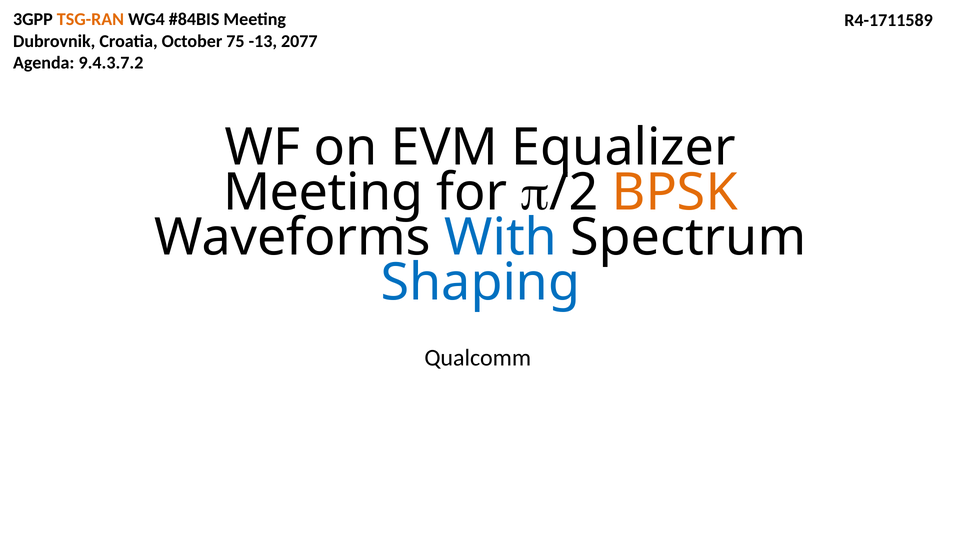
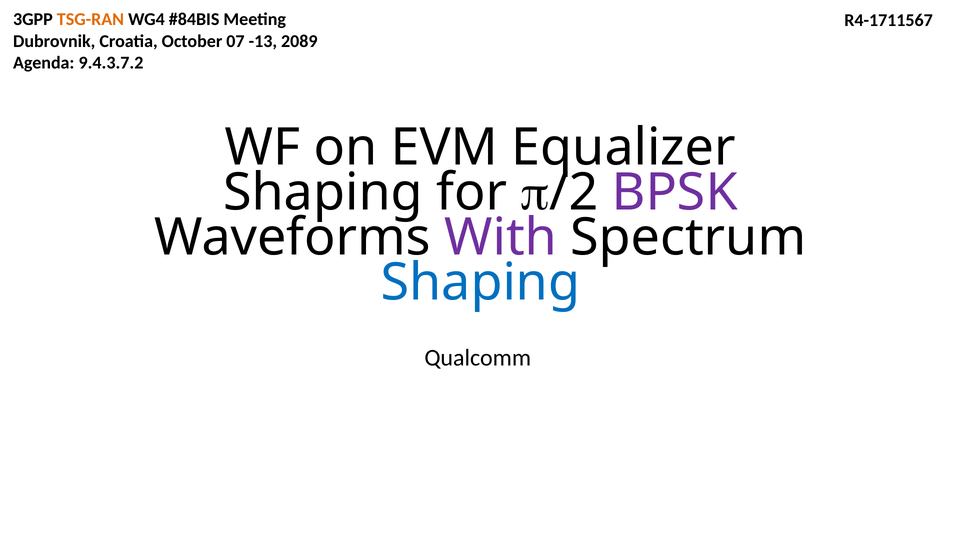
R4-1711589: R4-1711589 -> R4-1711567 (889, 20)
75: 75 -> 07 (235, 41)
2077: 2077 -> 2089 (299, 41)
Meeting: Meeting -> Shaping (323, 193)
BPSK colour: orange -> purple (675, 193)
With colour: blue -> purple (501, 238)
